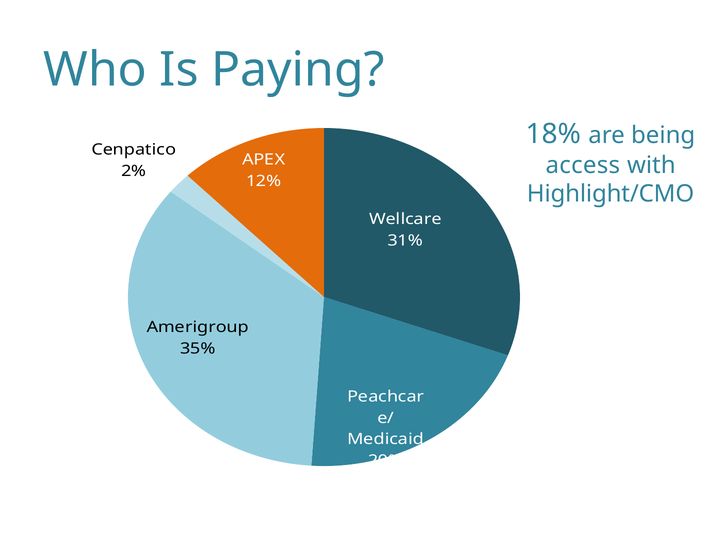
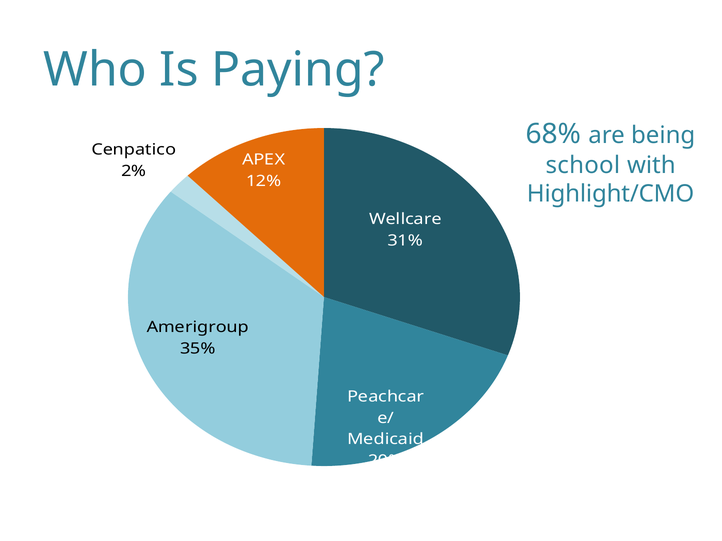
18%: 18% -> 68% (553, 134)
access: access -> school (583, 165)
